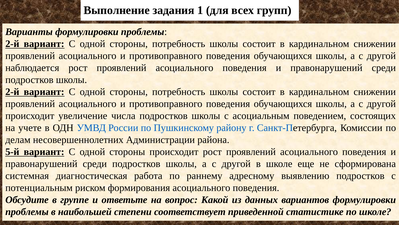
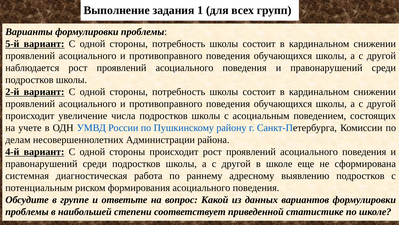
2-й: 2-й -> 5-й (12, 44)
5-й: 5-й -> 4-й (12, 152)
